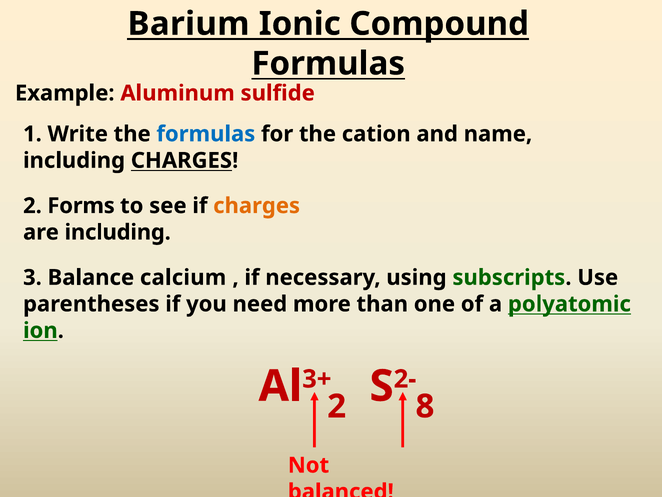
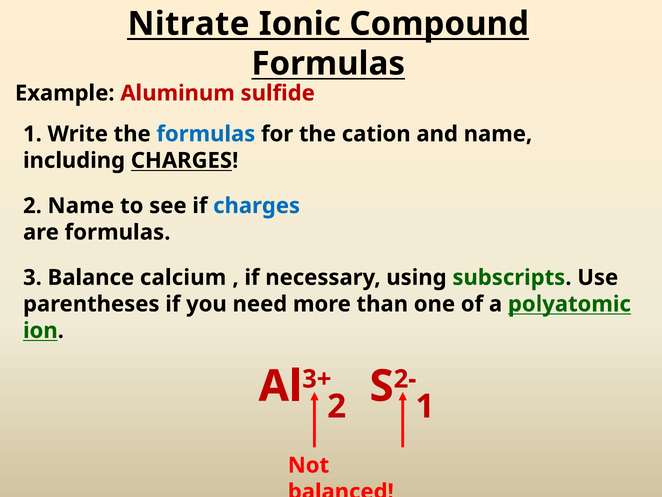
Barium: Barium -> Nitrate (189, 24)
2 Forms: Forms -> Name (81, 206)
charges colour: orange -> blue (257, 206)
are including: including -> formulas (118, 232)
2 8: 8 -> 1 (425, 406)
